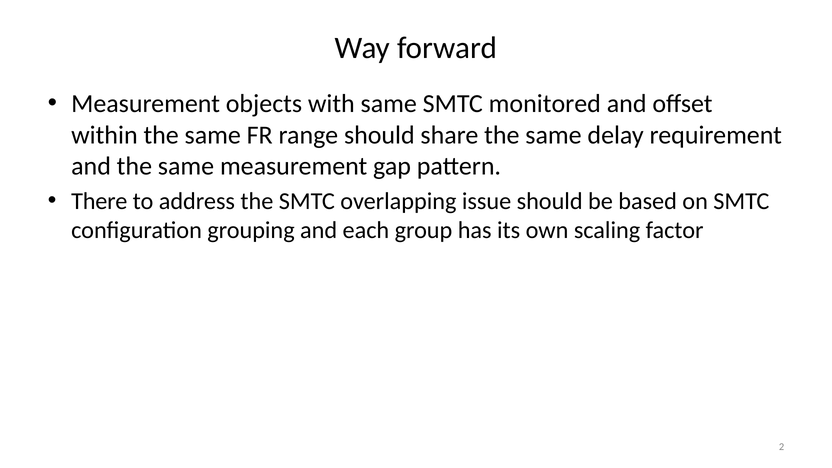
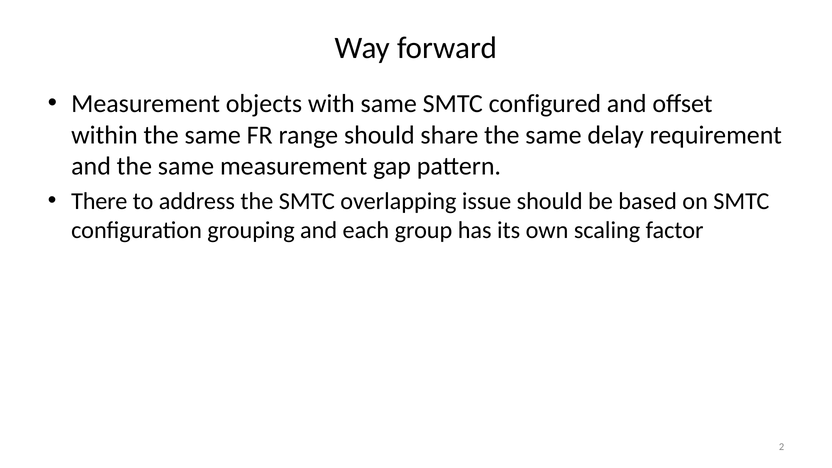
monitored: monitored -> configured (545, 104)
